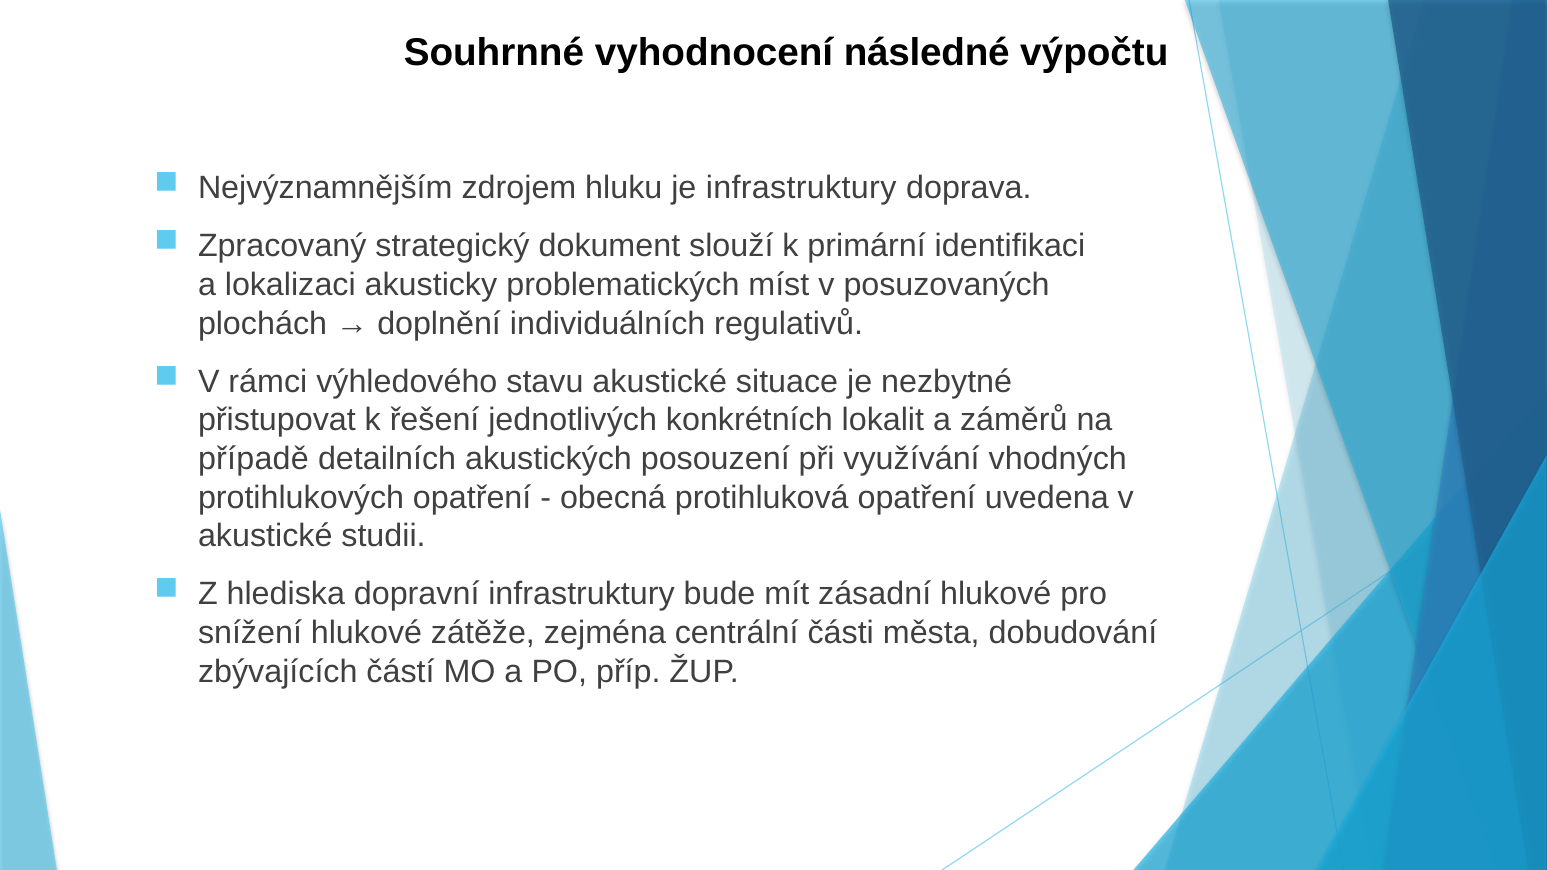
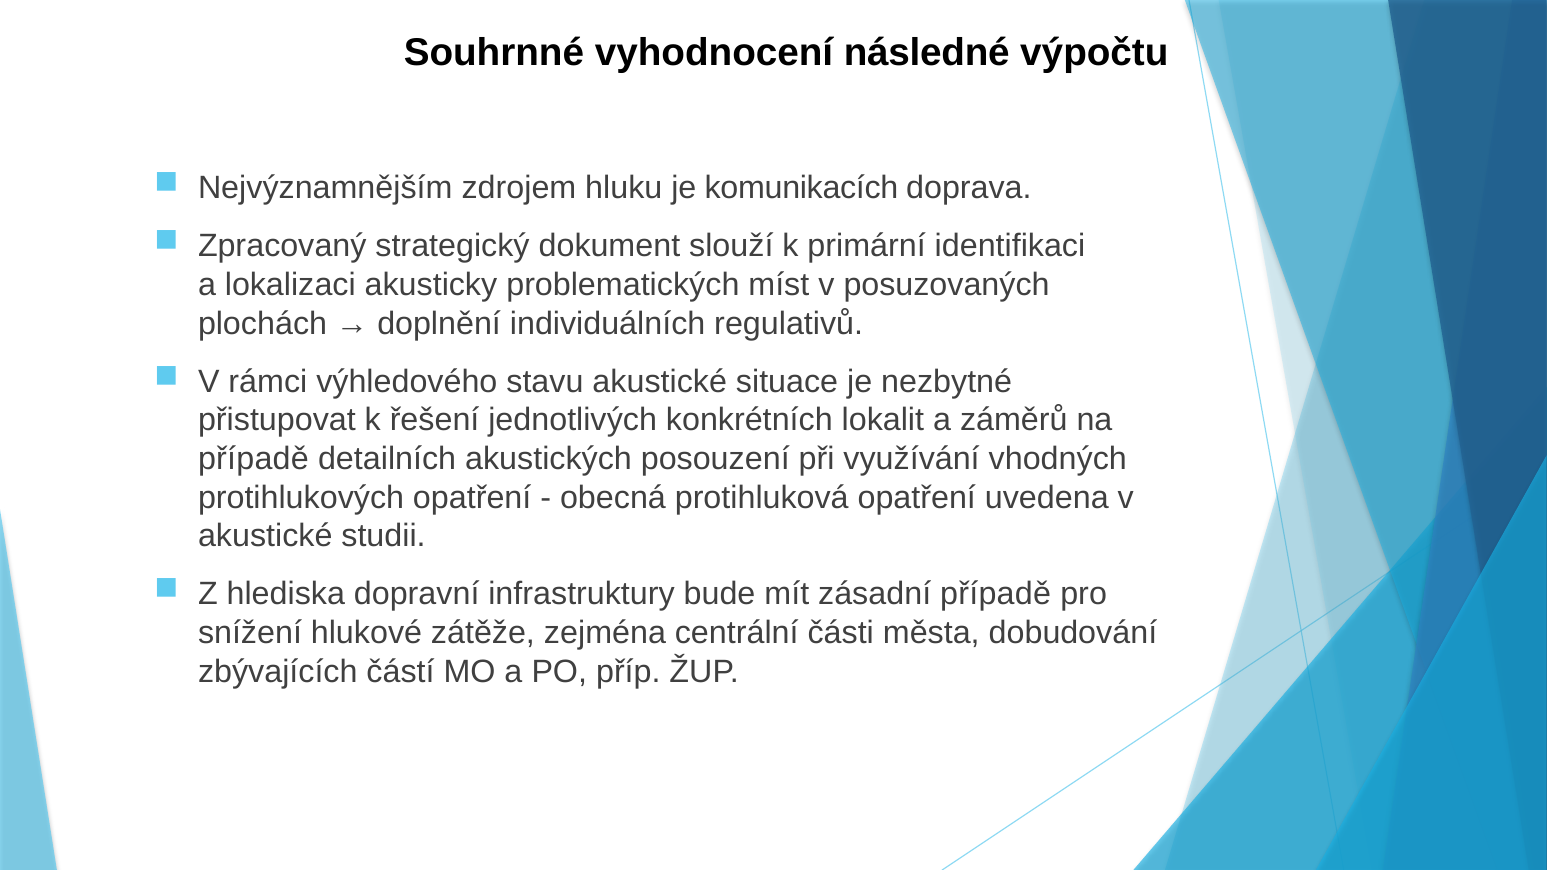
je infrastruktury: infrastruktury -> komunikacích (801, 188)
zásadní hlukové: hlukové -> případě (996, 594)
